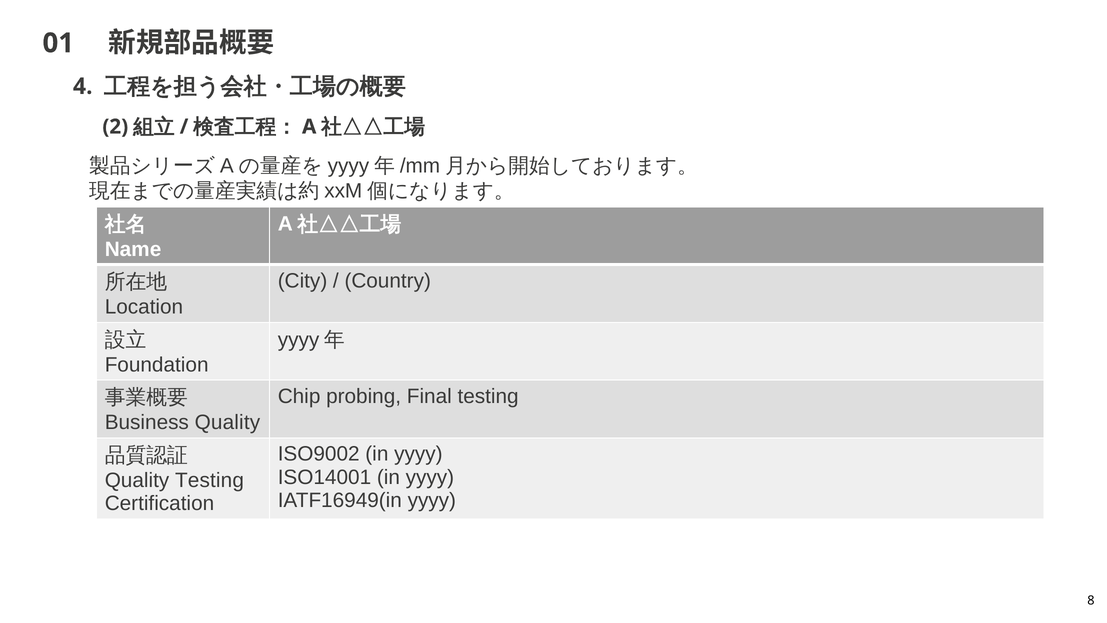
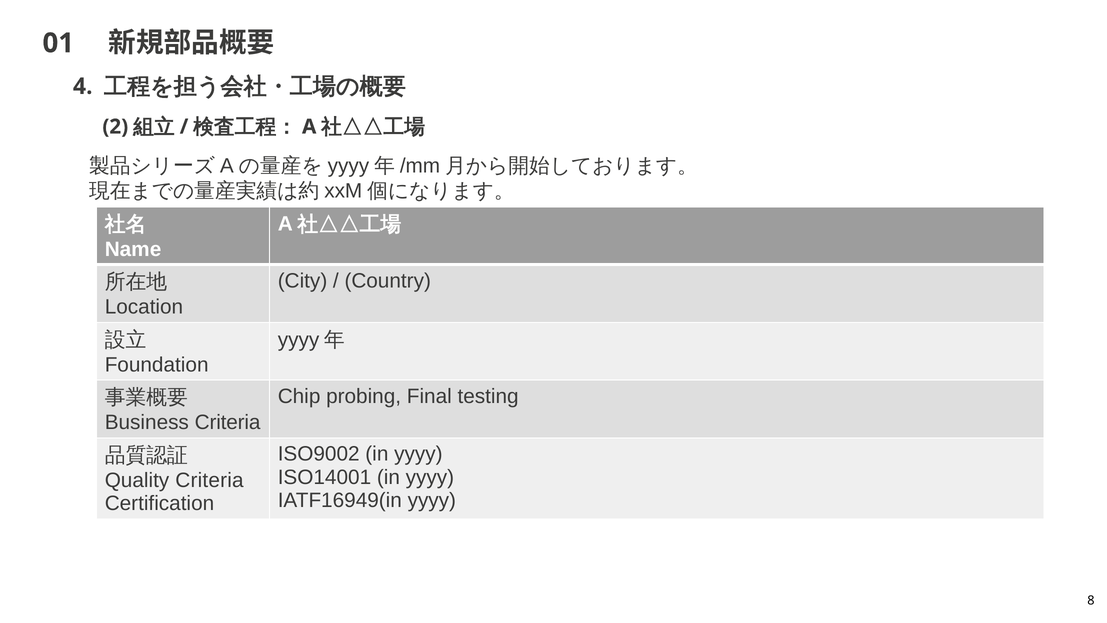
Business Quality: Quality -> Criteria (228, 422)
Quality Testing: Testing -> Criteria (209, 480)
